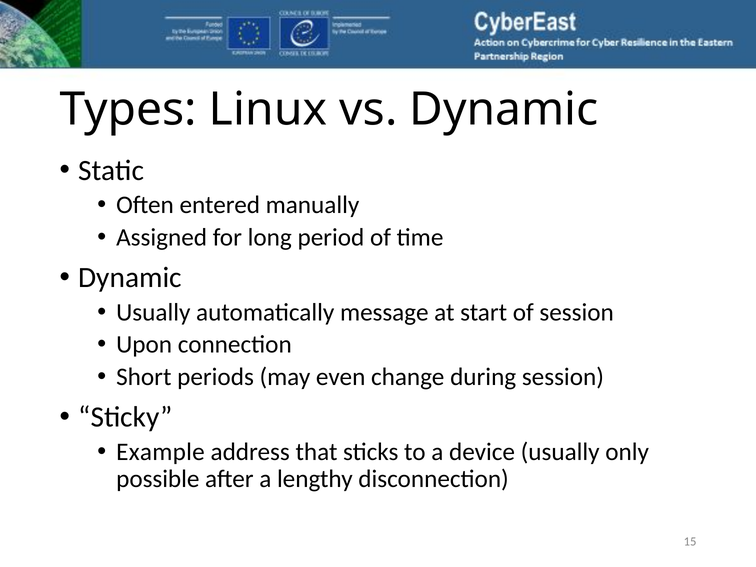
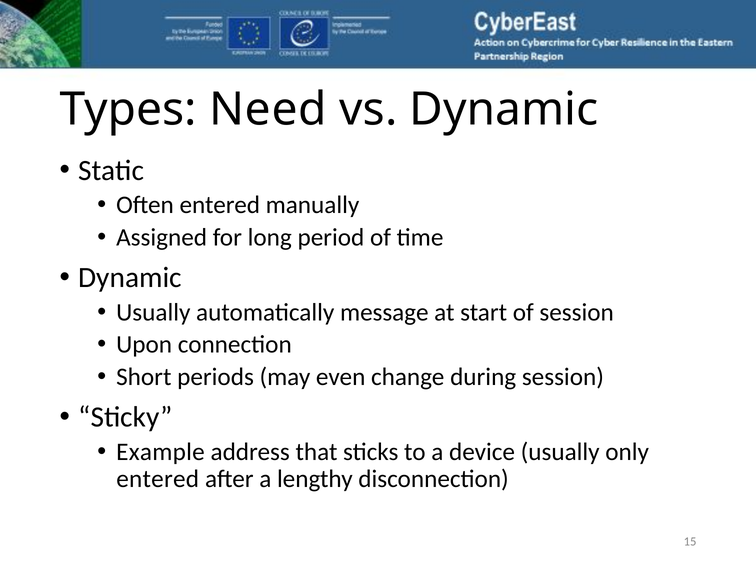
Linux: Linux -> Need (268, 110)
possible: possible -> entered (158, 479)
